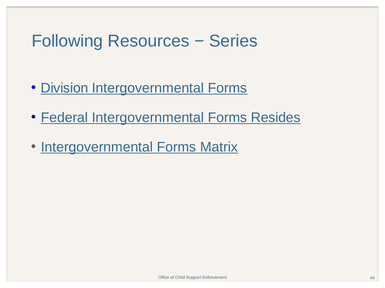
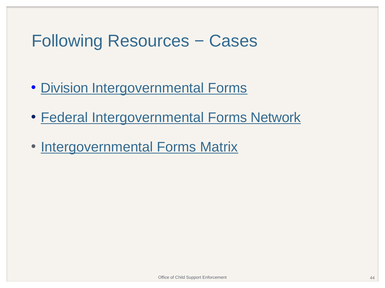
Series: Series -> Cases (233, 41)
Resides: Resides -> Network (276, 118)
